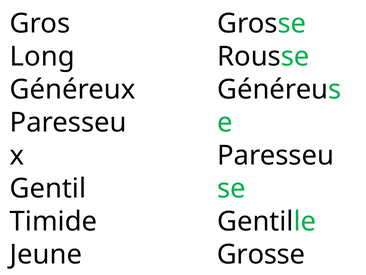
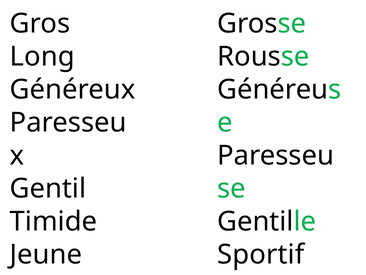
Grosse: Grosse -> Sportif (261, 254)
